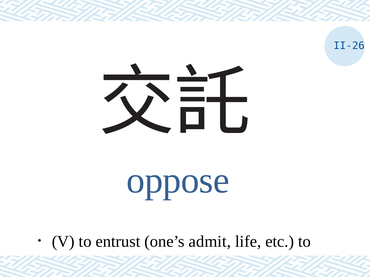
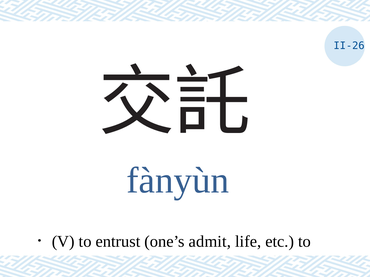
oppose: oppose -> fànyùn (178, 181)
